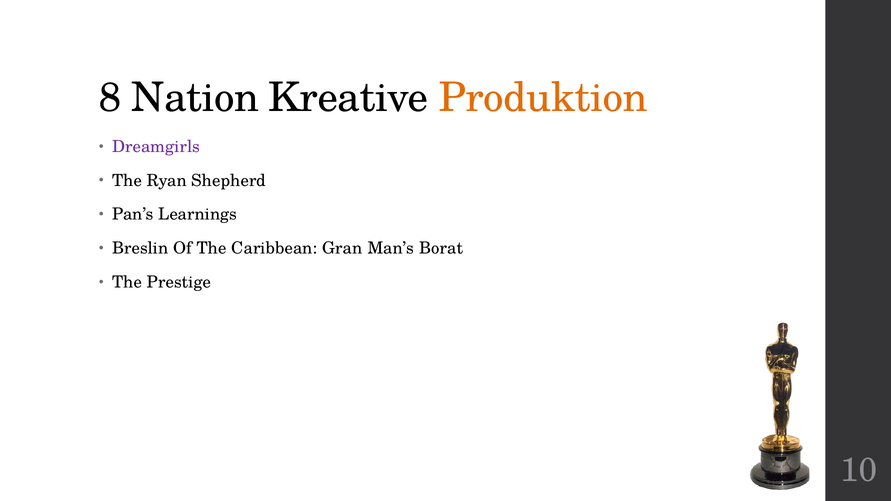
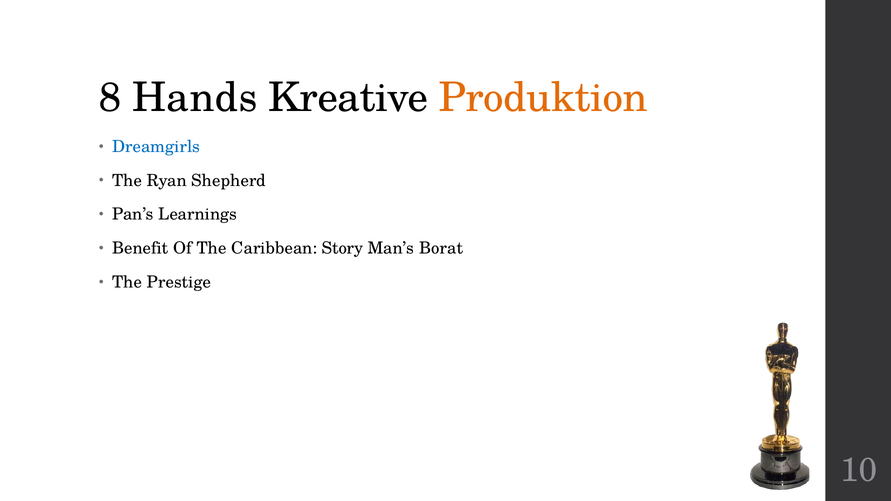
Nation: Nation -> Hands (195, 98)
Dreamgirls colour: purple -> blue (156, 147)
Breslin: Breslin -> Benefit (140, 248)
Gran: Gran -> Story (343, 248)
